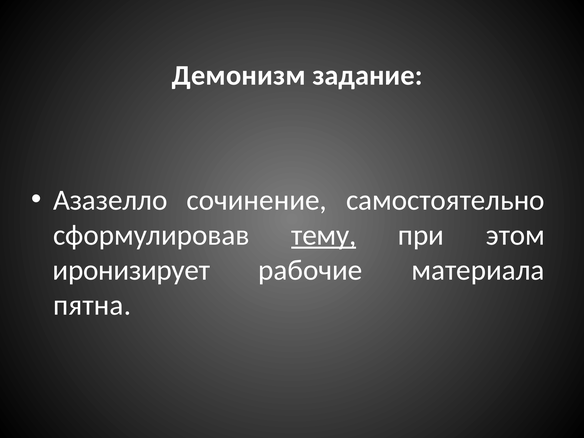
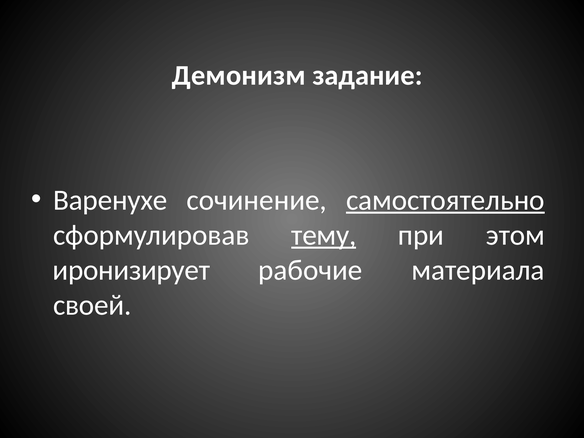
Азазелло: Азазелло -> Варенухе (110, 200)
самостоятельно underline: none -> present (445, 200)
пятна: пятна -> своей (92, 305)
